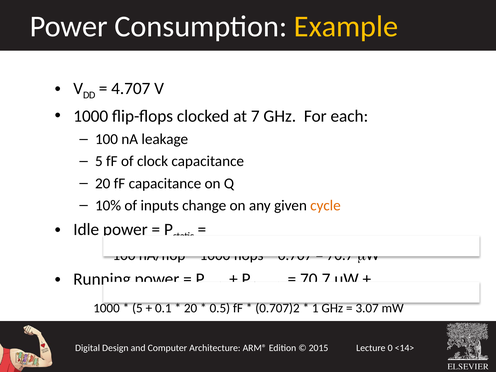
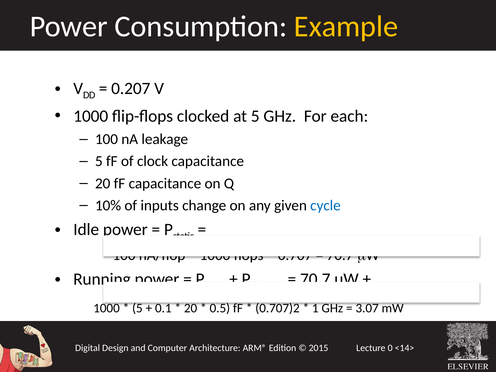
4.707: 4.707 -> 0.207 (131, 88)
at 7: 7 -> 5 (255, 116)
cycle colour: orange -> blue (325, 205)
